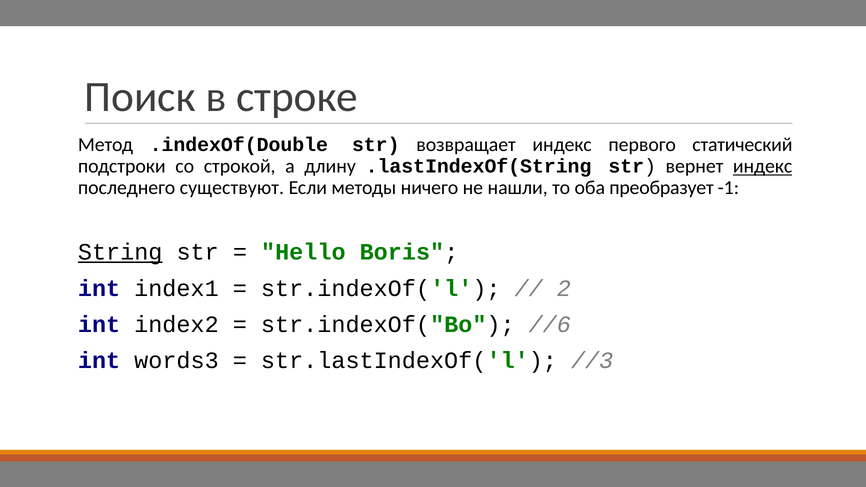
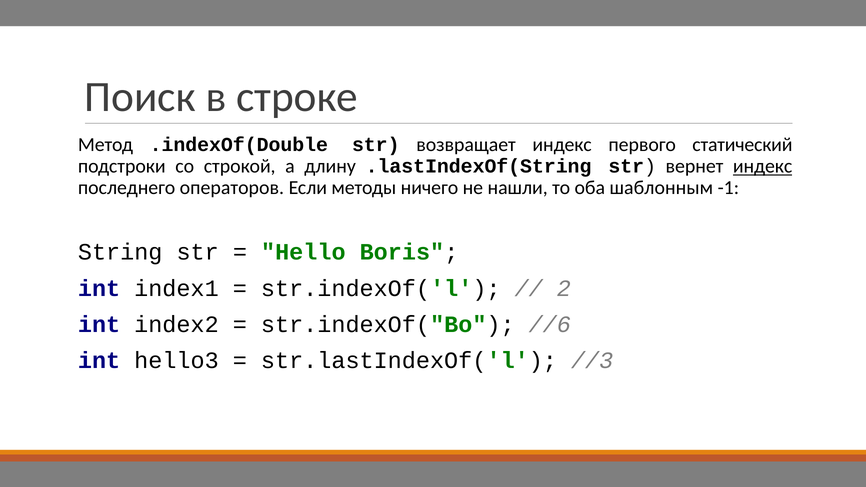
существуют: существуют -> операторов (232, 188)
преобразует: преобразует -> шаблонным (661, 188)
String underline: present -> none (120, 252)
words3: words3 -> hello3 (176, 361)
